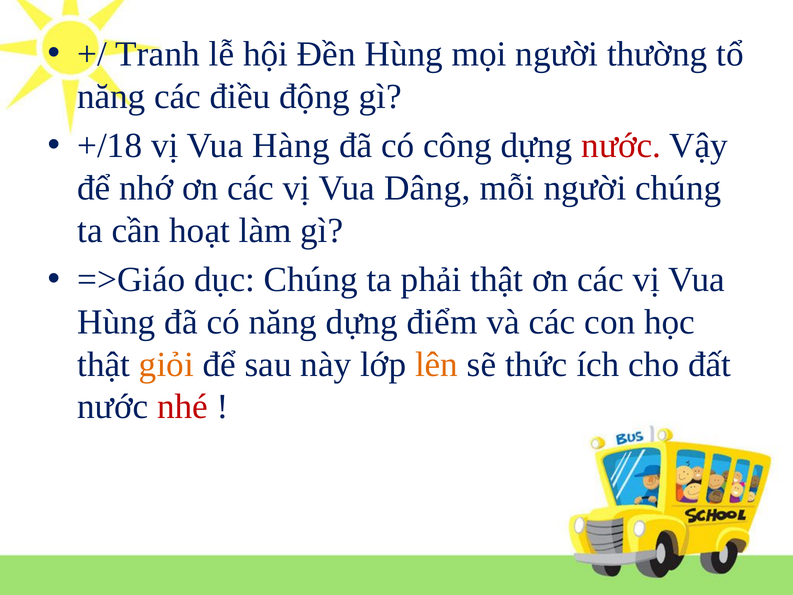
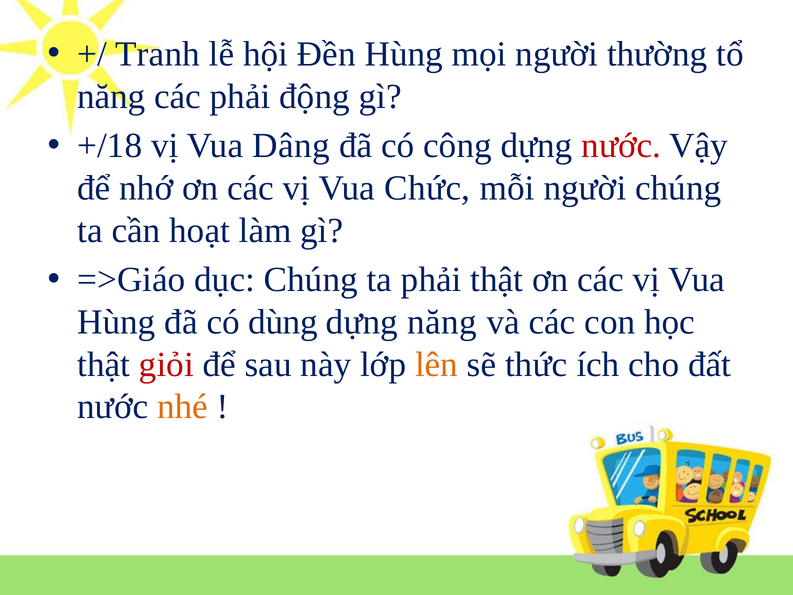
các điều: điều -> phải (240, 96)
Hàng: Hàng -> Dâng (291, 146)
Dâng: Dâng -> Chức (427, 188)
có năng: năng -> dùng (283, 322)
dựng điểm: điểm -> năng (442, 322)
giỏi colour: orange -> red (166, 364)
nhé colour: red -> orange (183, 407)
